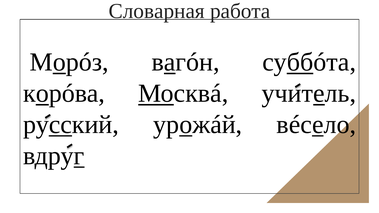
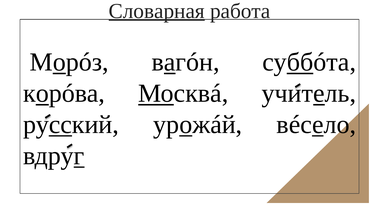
Словарная underline: none -> present (157, 11)
